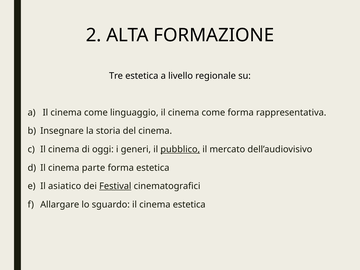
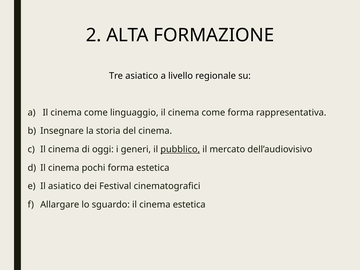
Tre estetica: estetica -> asiatico (142, 76)
parte: parte -> pochi (94, 168)
Festival underline: present -> none (115, 186)
